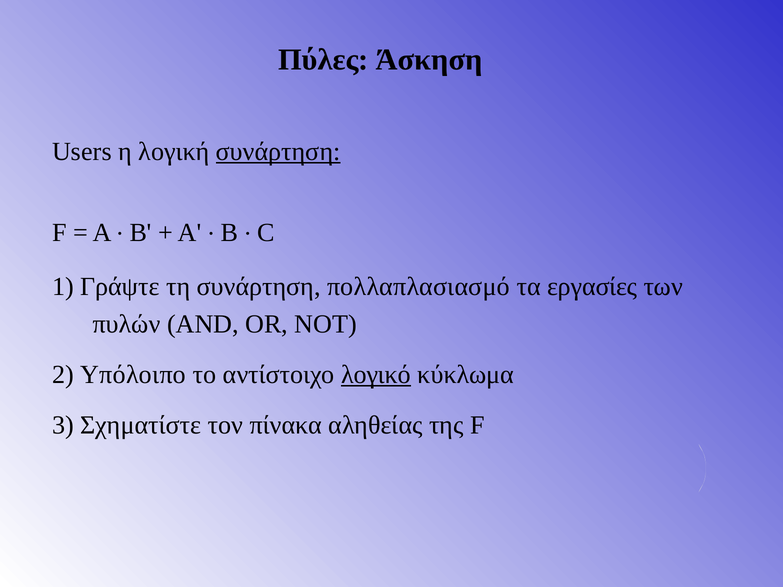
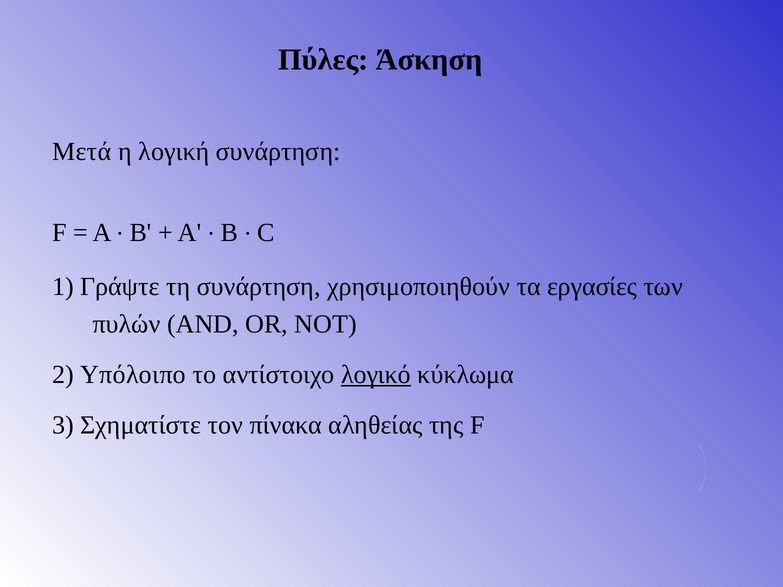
Users: Users -> Μετά (82, 152)
συνάρτηση underline: present -> none (278, 152)
πολλαπλασιασμό: πολλαπλασιασμό -> χρησιμοποιηθούν (419, 287)
